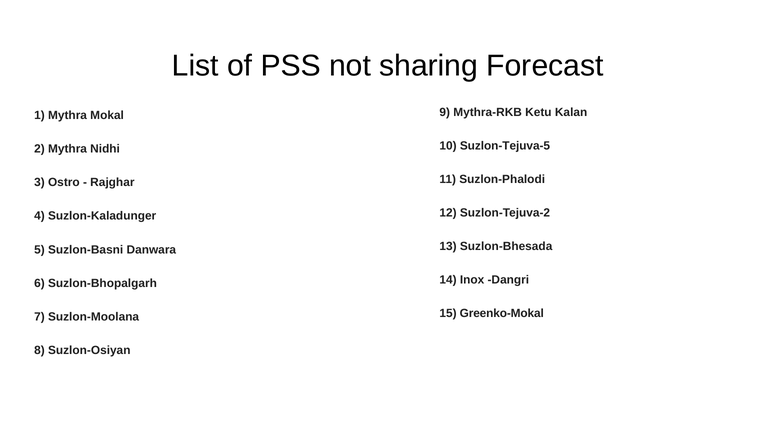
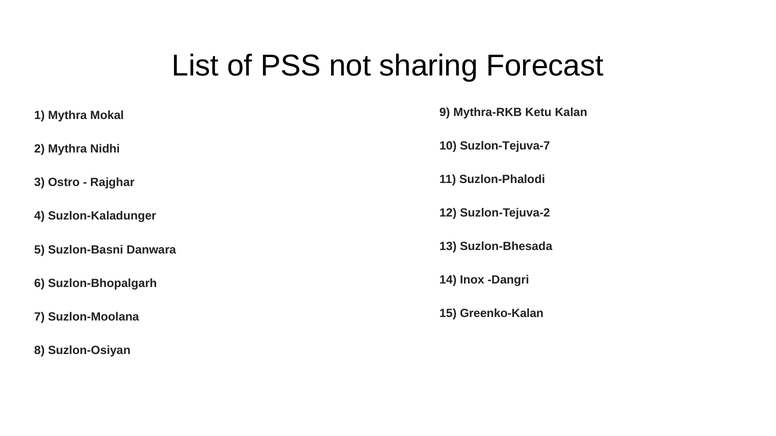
Suzlon-Tejuva-5: Suzlon-Tejuva-5 -> Suzlon-Tejuva-7 (505, 146)
Greenko-Mokal: Greenko-Mokal -> Greenko-Kalan (502, 314)
